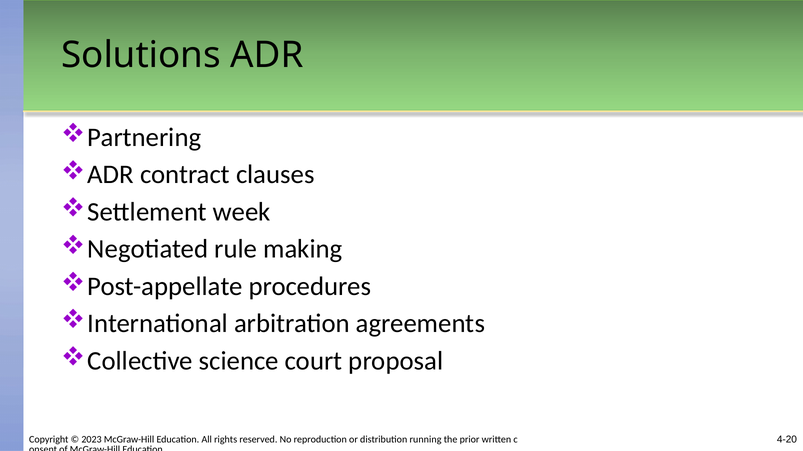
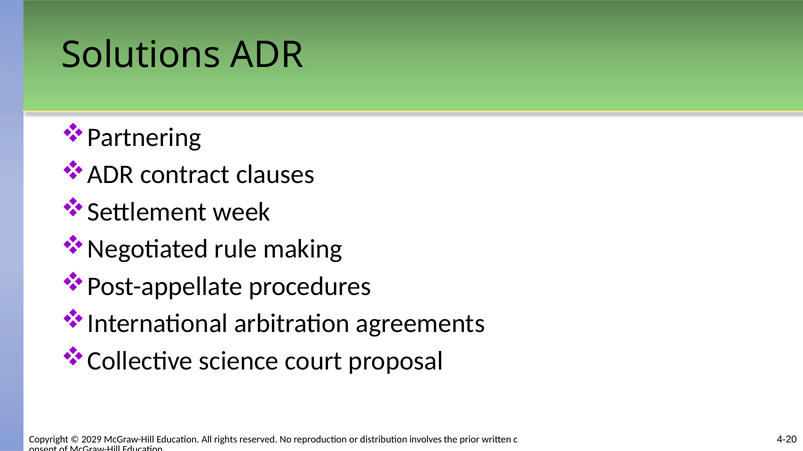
2023: 2023 -> 2029 (92, 440)
running: running -> involves (426, 440)
